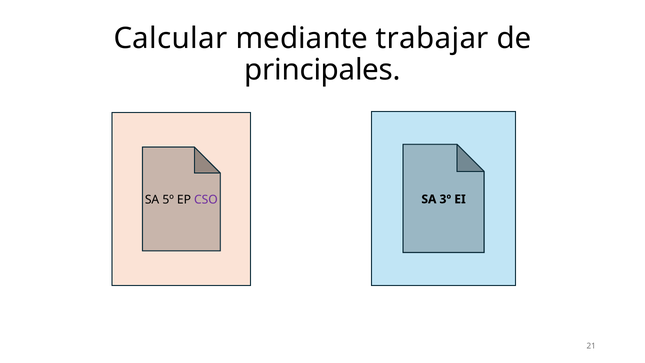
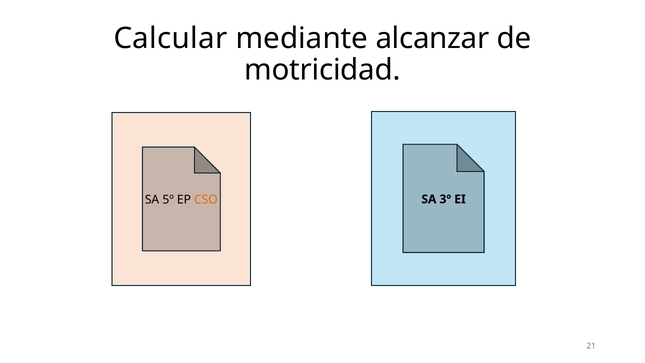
trabajar: trabajar -> alcanzar (433, 38)
principales: principales -> motricidad (323, 70)
CSO colour: purple -> orange (206, 200)
